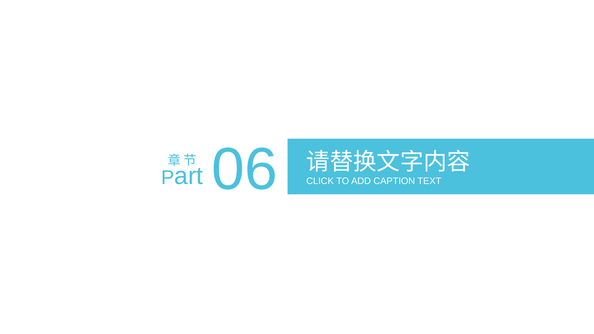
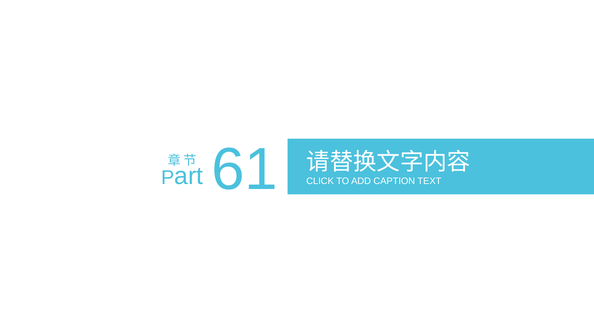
06: 06 -> 61 (245, 170)
